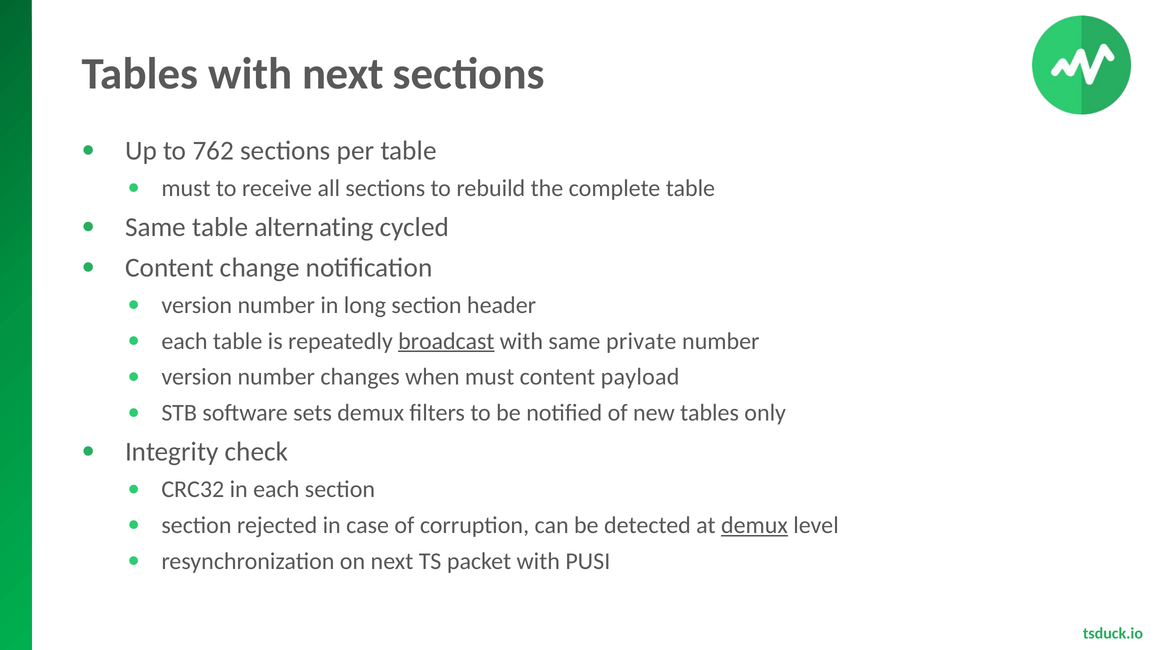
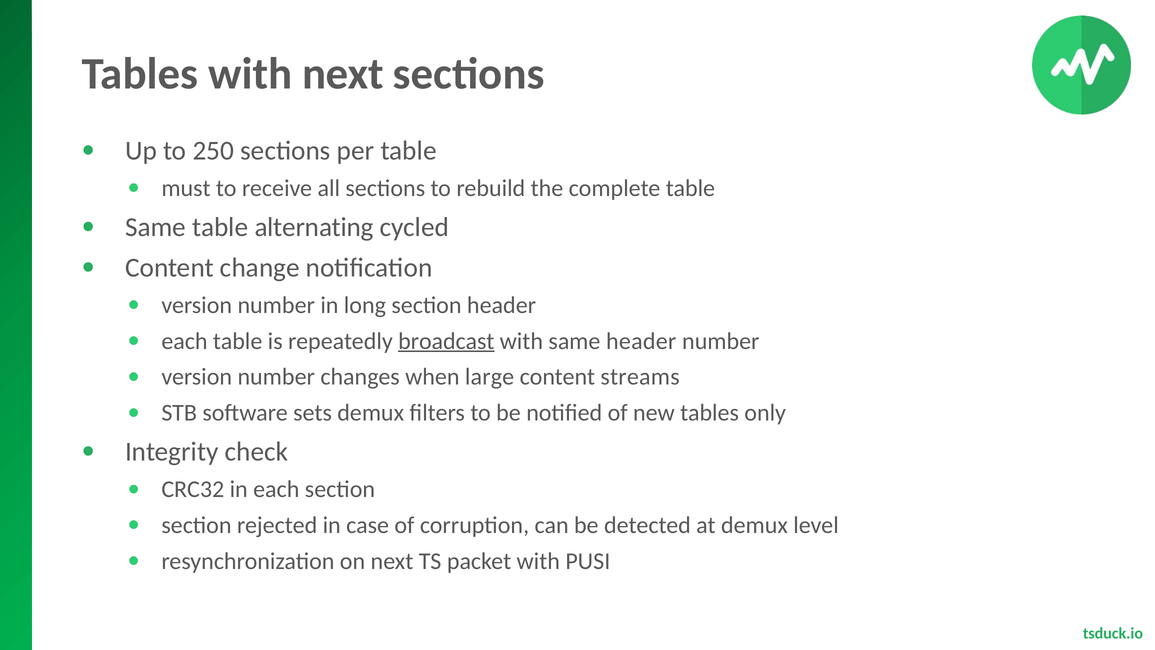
762: 762 -> 250 (213, 151)
same private: private -> header (641, 341)
when must: must -> large (490, 377)
payload: payload -> streams (640, 377)
demux underline: present -> none (754, 525)
